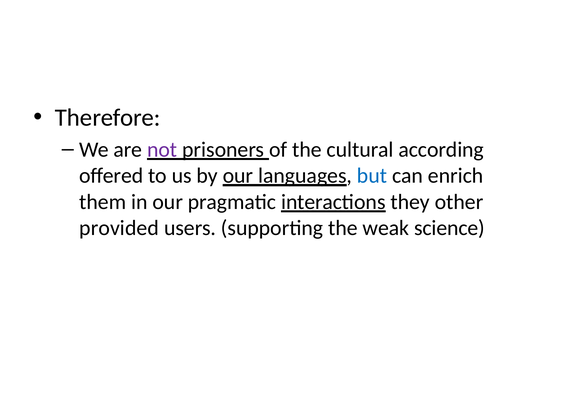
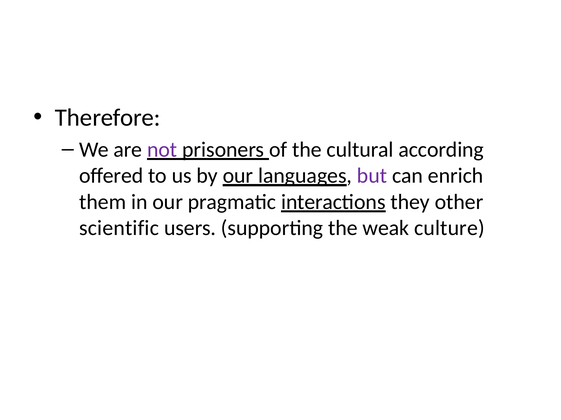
but colour: blue -> purple (372, 176)
provided: provided -> scientific (119, 228)
science: science -> culture (449, 228)
